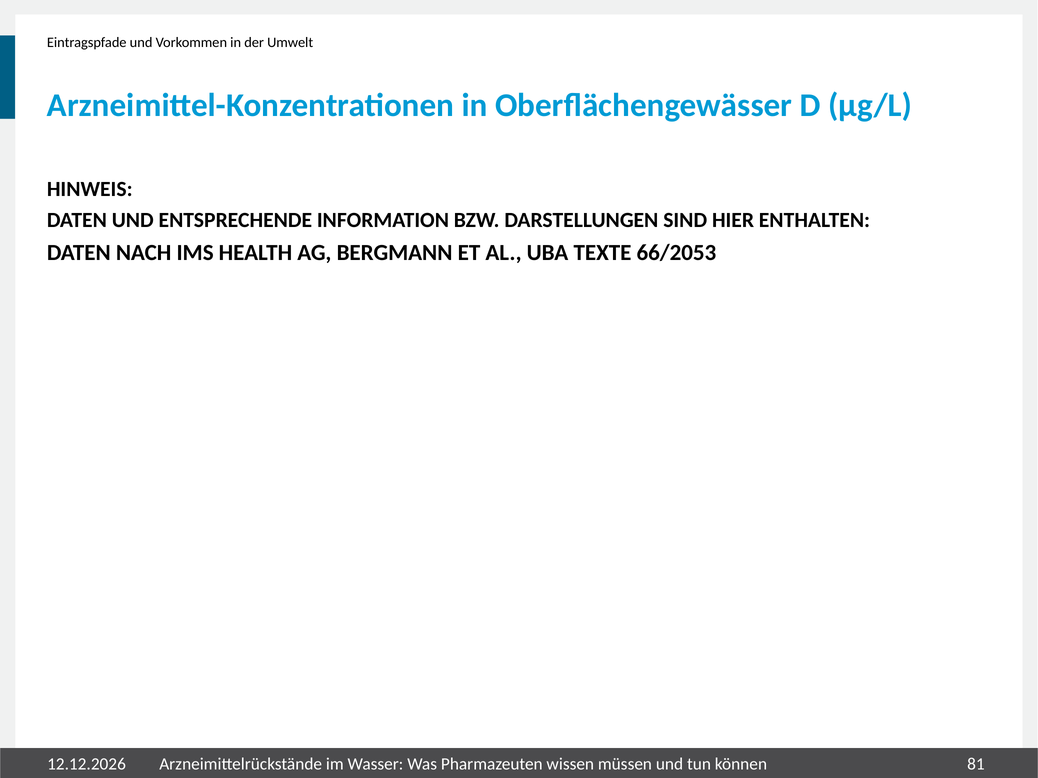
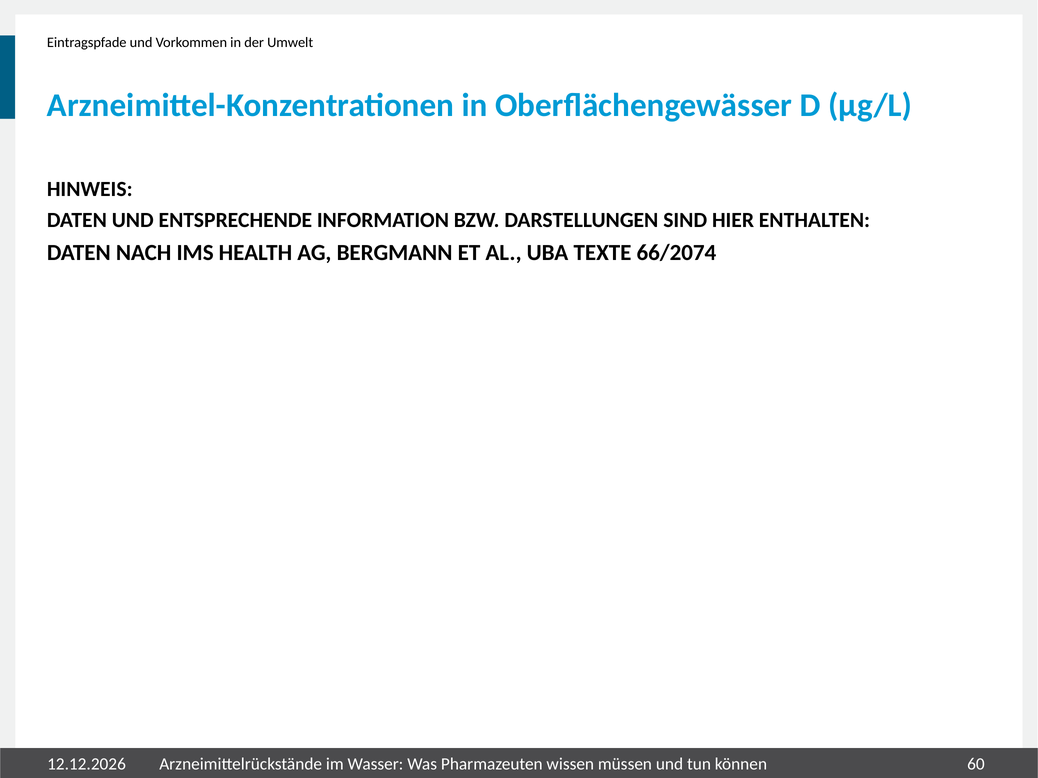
66/2053: 66/2053 -> 66/2074 (676, 253)
81: 81 -> 60 (976, 765)
